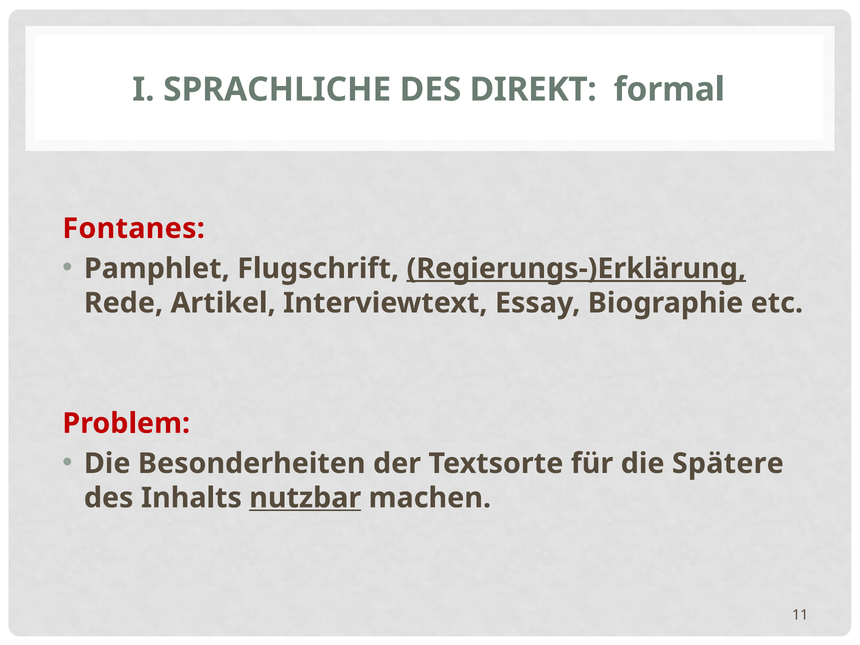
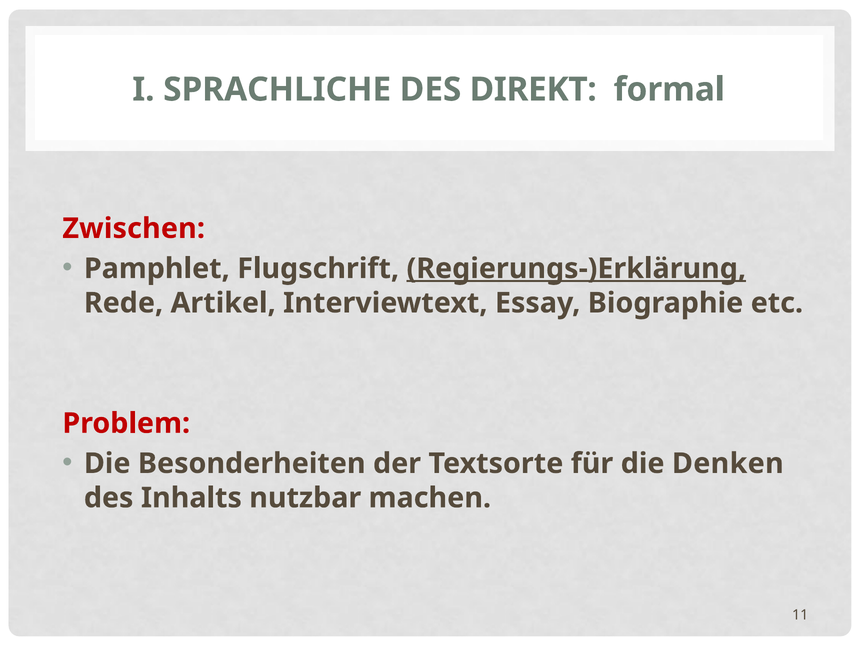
Fontanes: Fontanes -> Zwischen (134, 228)
Spätere: Spätere -> Denken (728, 463)
nutzbar underline: present -> none (305, 498)
